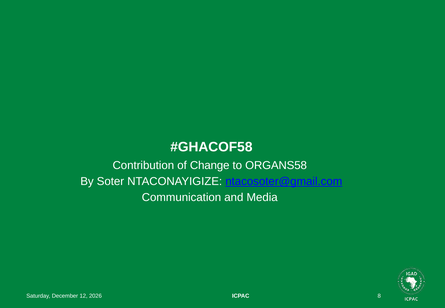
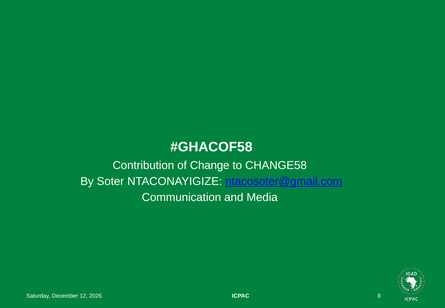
ORGANS58: ORGANS58 -> CHANGE58 (276, 165)
